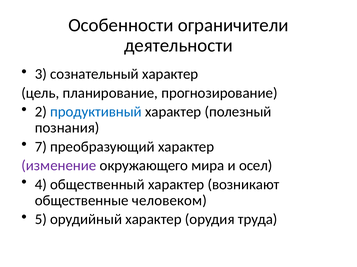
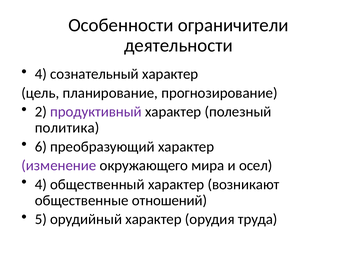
3: 3 -> 4 (41, 74)
продуктивный colour: blue -> purple (96, 112)
познания: познания -> политика (67, 128)
7: 7 -> 6 (41, 147)
человеком: человеком -> отношений (170, 201)
